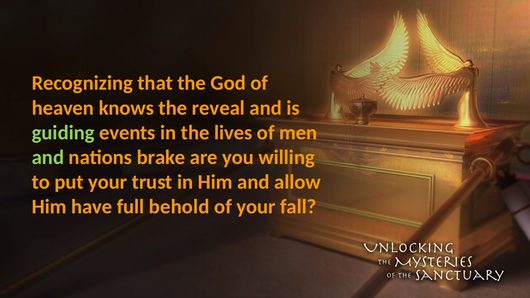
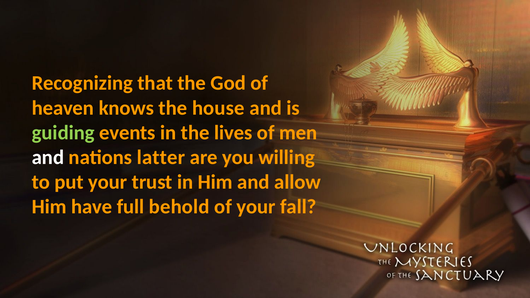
reveal: reveal -> house (218, 108)
and colour: light green -> white (48, 157)
brake: brake -> latter (161, 157)
